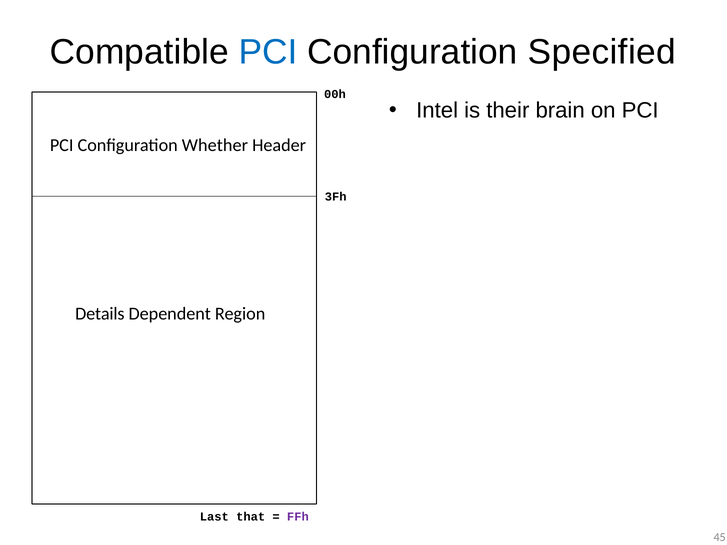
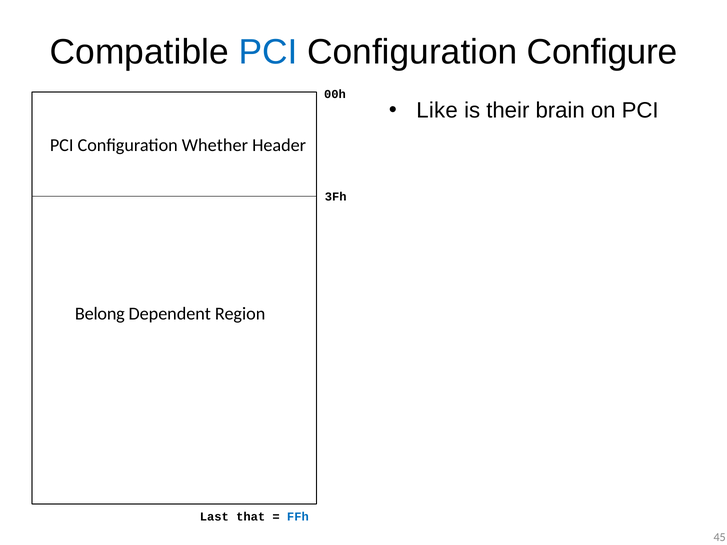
Specified: Specified -> Configure (602, 52)
Intel: Intel -> Like (437, 111)
Details: Details -> Belong (100, 314)
FFh colour: purple -> blue (298, 517)
